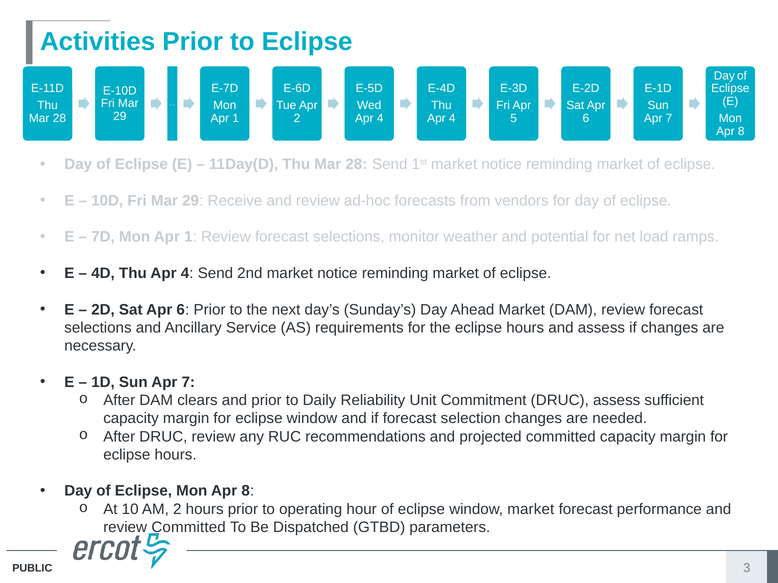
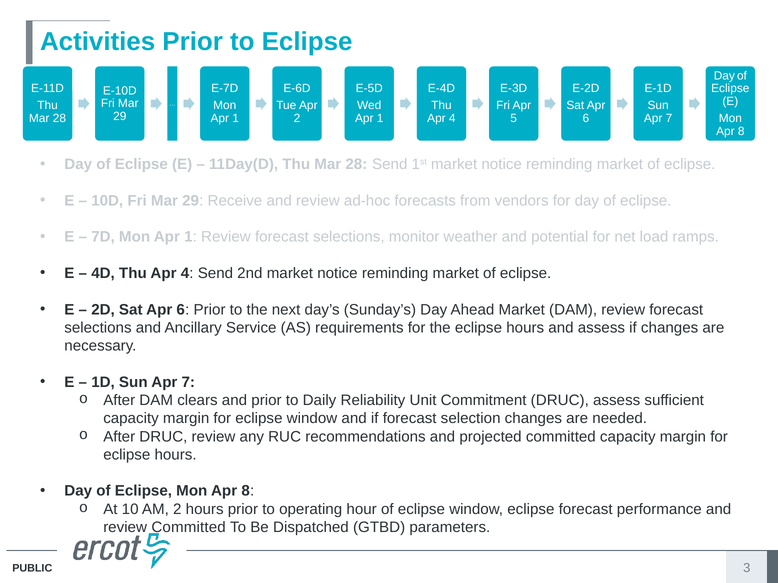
4: 4 -> 1 (380, 118)
window market: market -> eclipse (531, 510)
